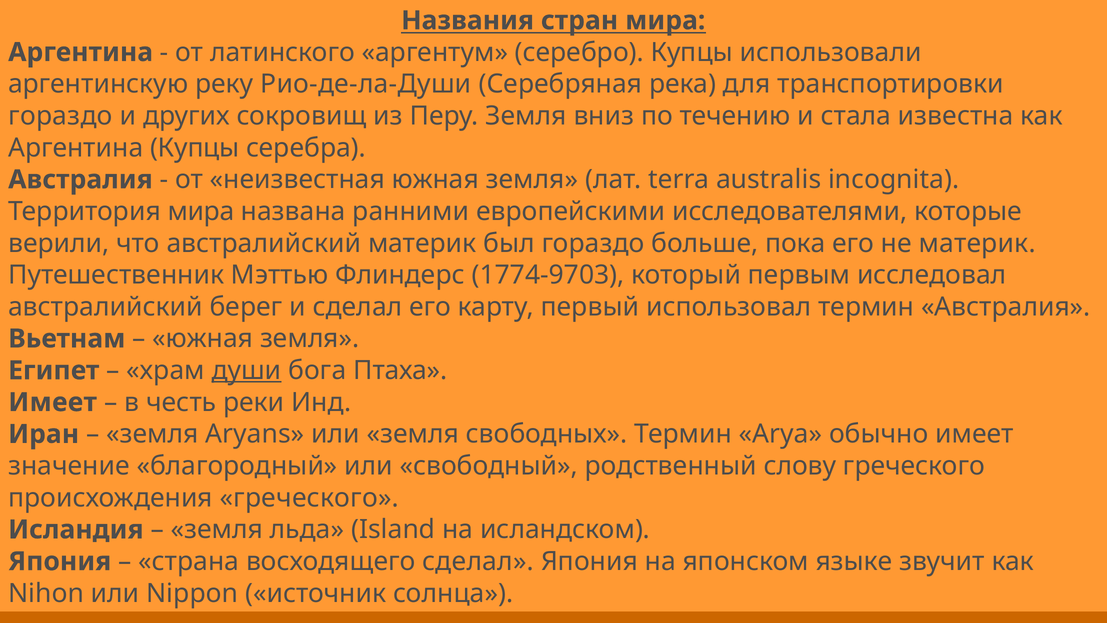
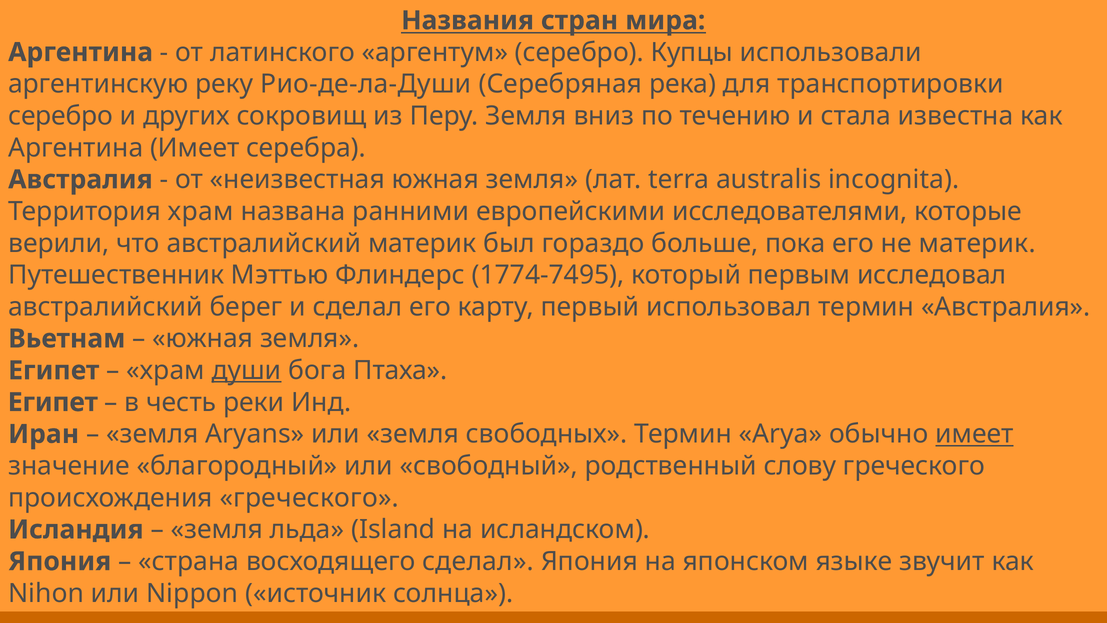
гораздо: гораздо -> серебро (61, 116)
Аргентина Купцы: Купцы -> Имеет (195, 148)
Территория мира: мира -> храм (201, 211)
1774-9703: 1774-9703 -> 1774-7495 (548, 275)
Имеет: Имеет -> Египет (53, 402)
имеет underline: none -> present (974, 434)
